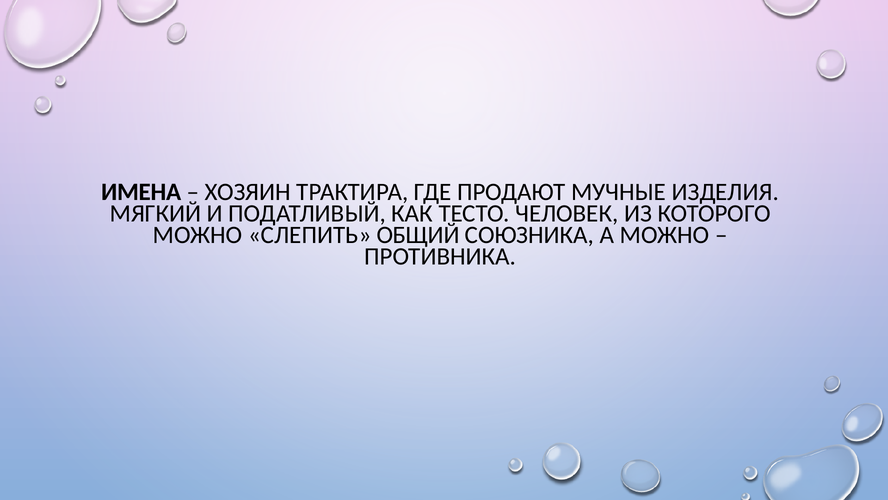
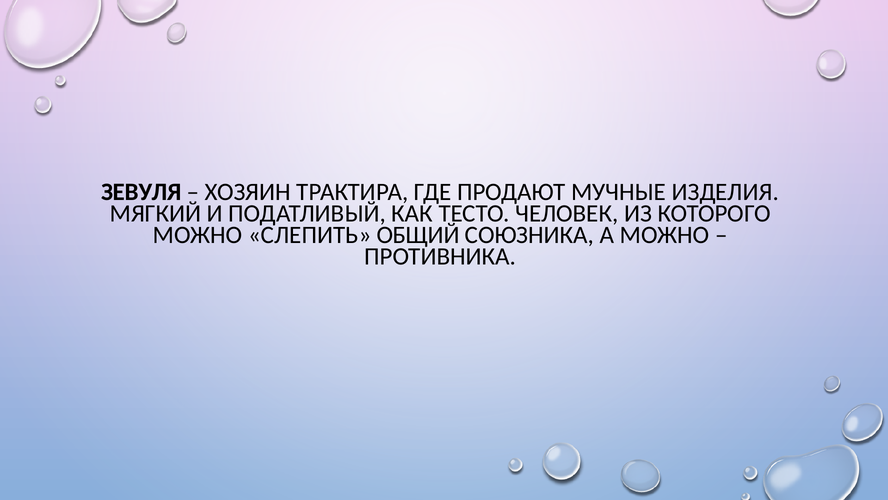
ИМЕНА: ИМЕНА -> ЗЕВУЛЯ (141, 192)
